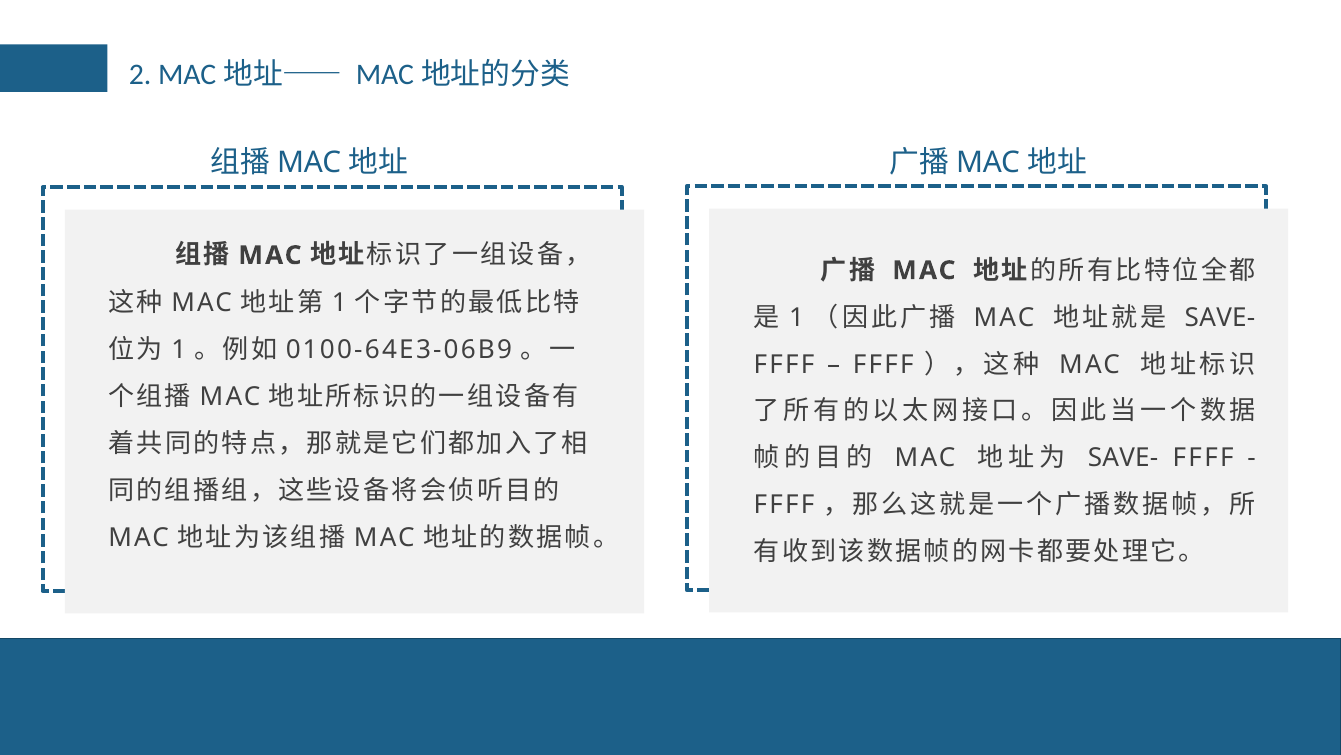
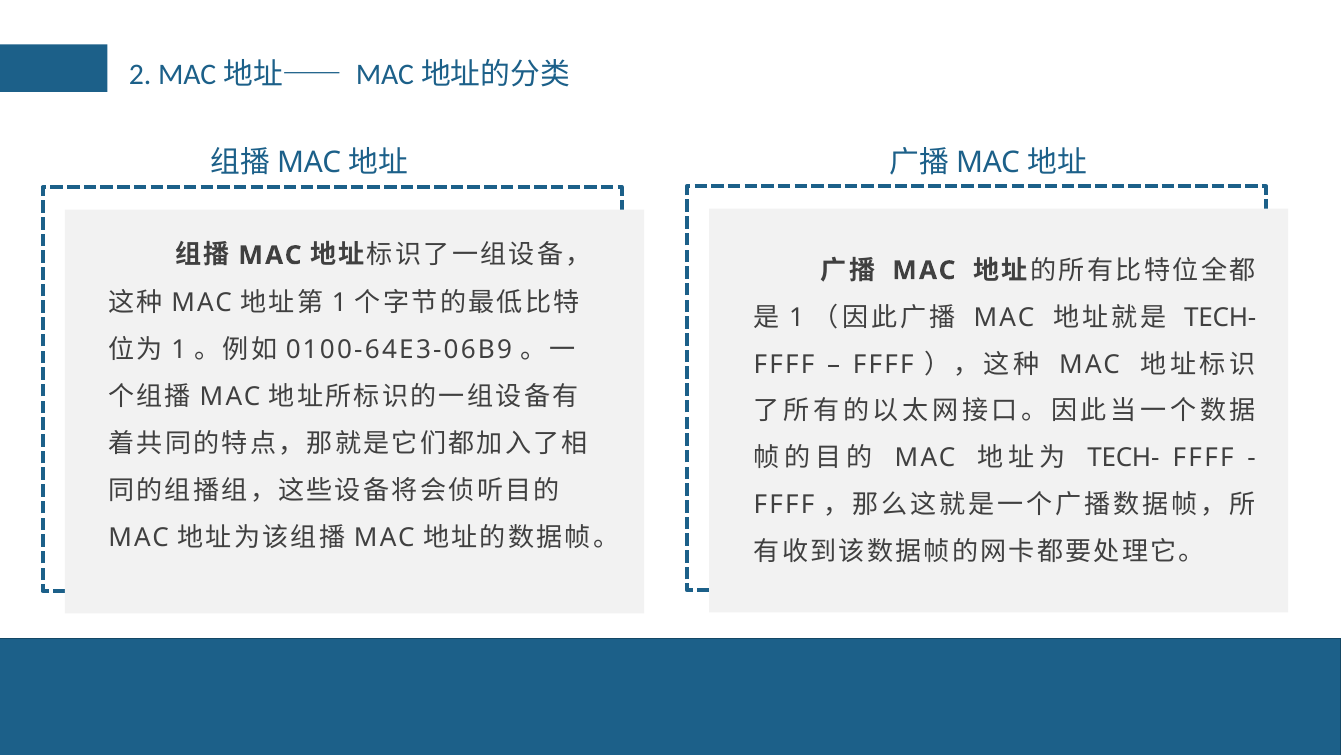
SAVE-: SAVE- -> TECH- (1220, 317)
SAVE-: SAVE- -> TECH- (1123, 458)
